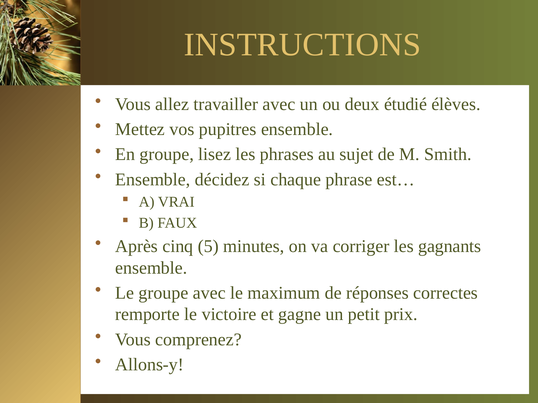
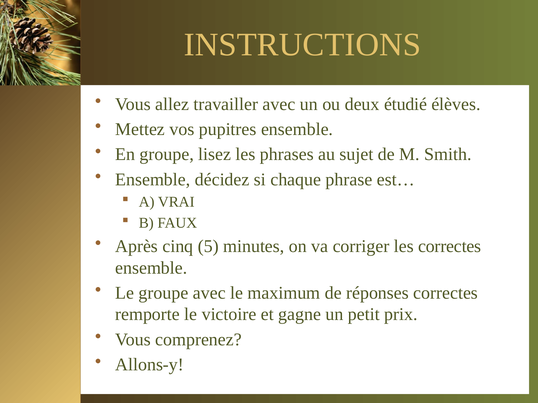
les gagnants: gagnants -> correctes (450, 247)
